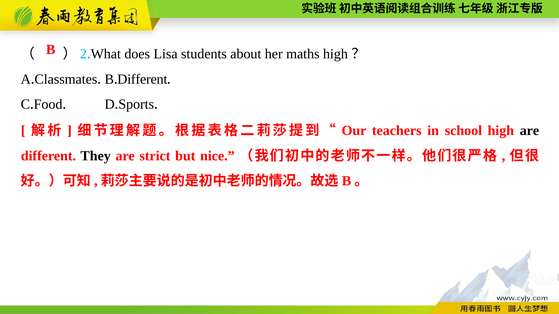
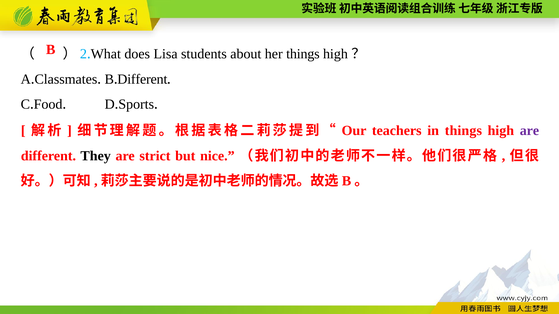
her maths: maths -> things (303, 54)
in school: school -> things (463, 131)
are colour: black -> purple (529, 131)
